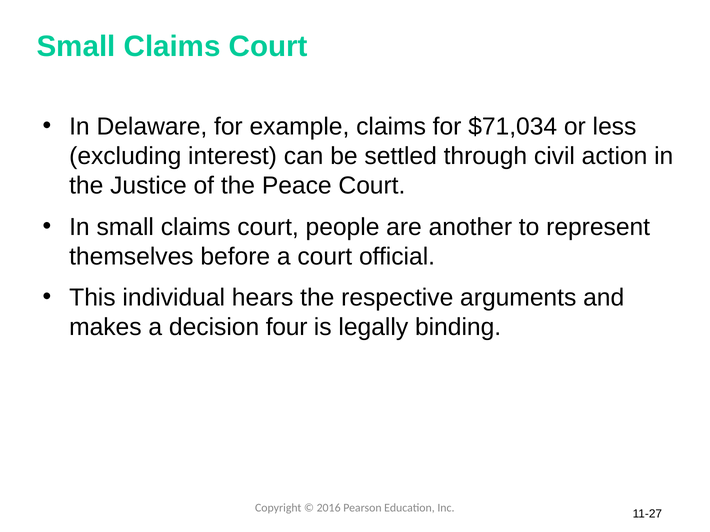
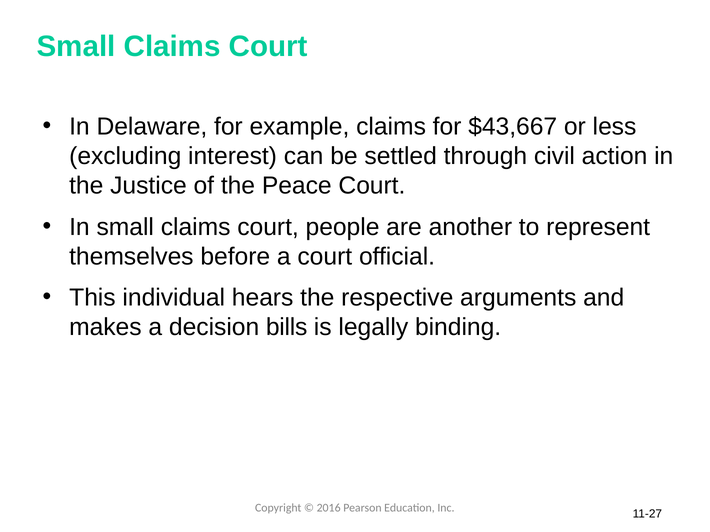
$71,034: $71,034 -> $43,667 (513, 127)
four: four -> bills (287, 328)
